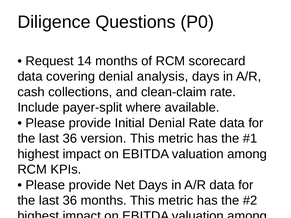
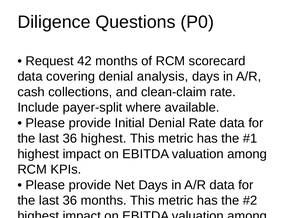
14: 14 -> 42 (84, 61)
36 version: version -> highest (104, 139)
